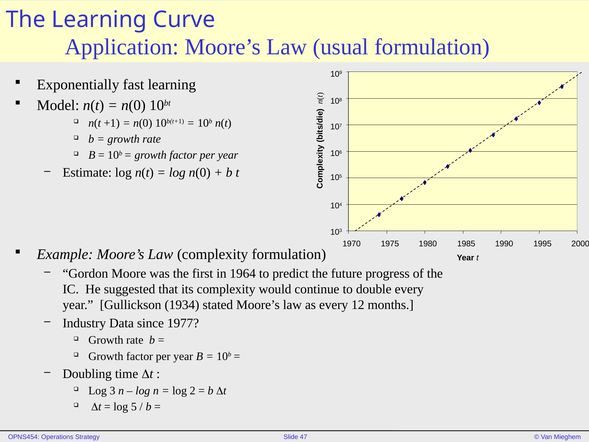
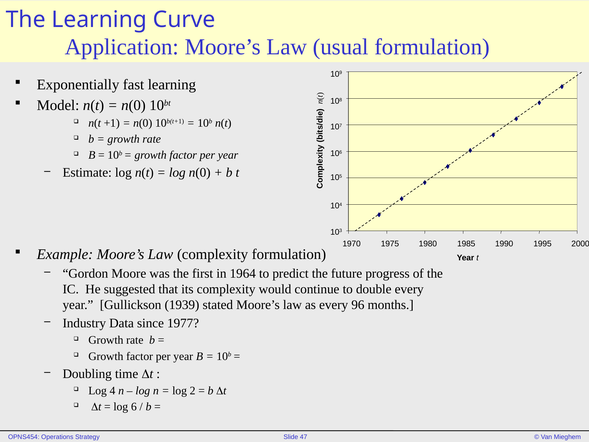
1934: 1934 -> 1939 (182, 305)
12: 12 -> 96 (358, 305)
3: 3 -> 4 (113, 390)
5: 5 -> 6 (134, 406)
